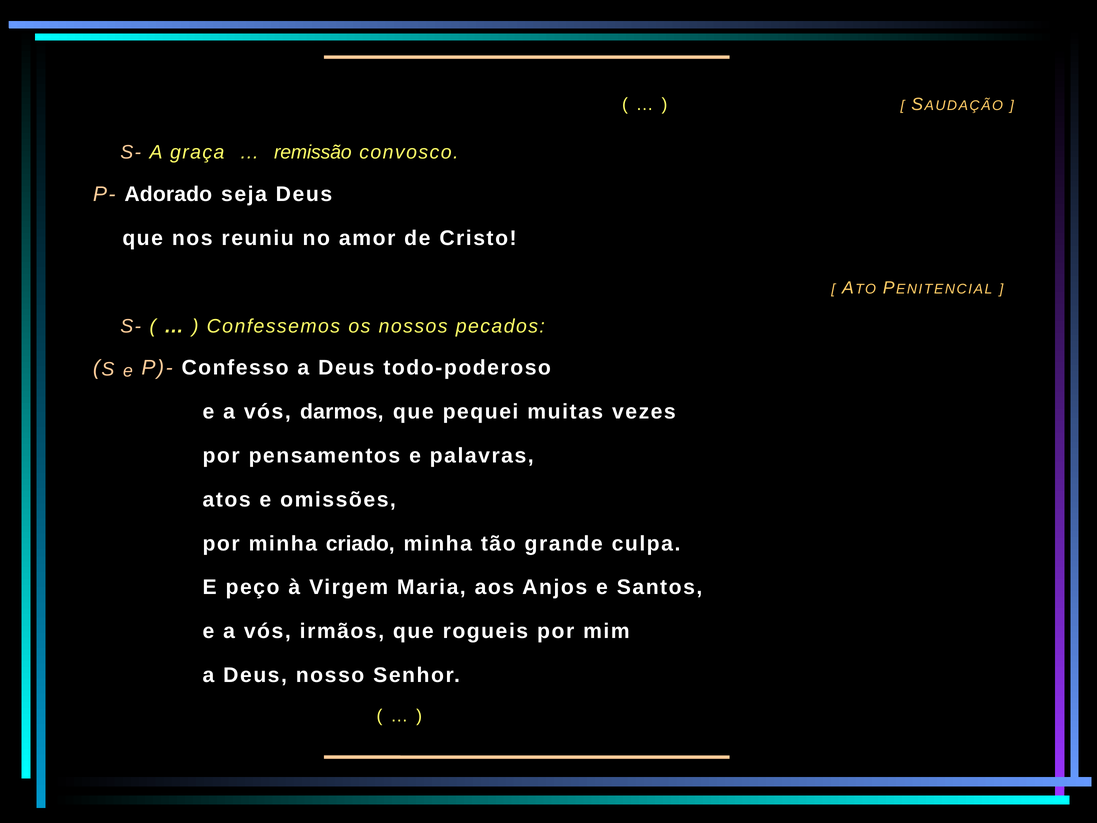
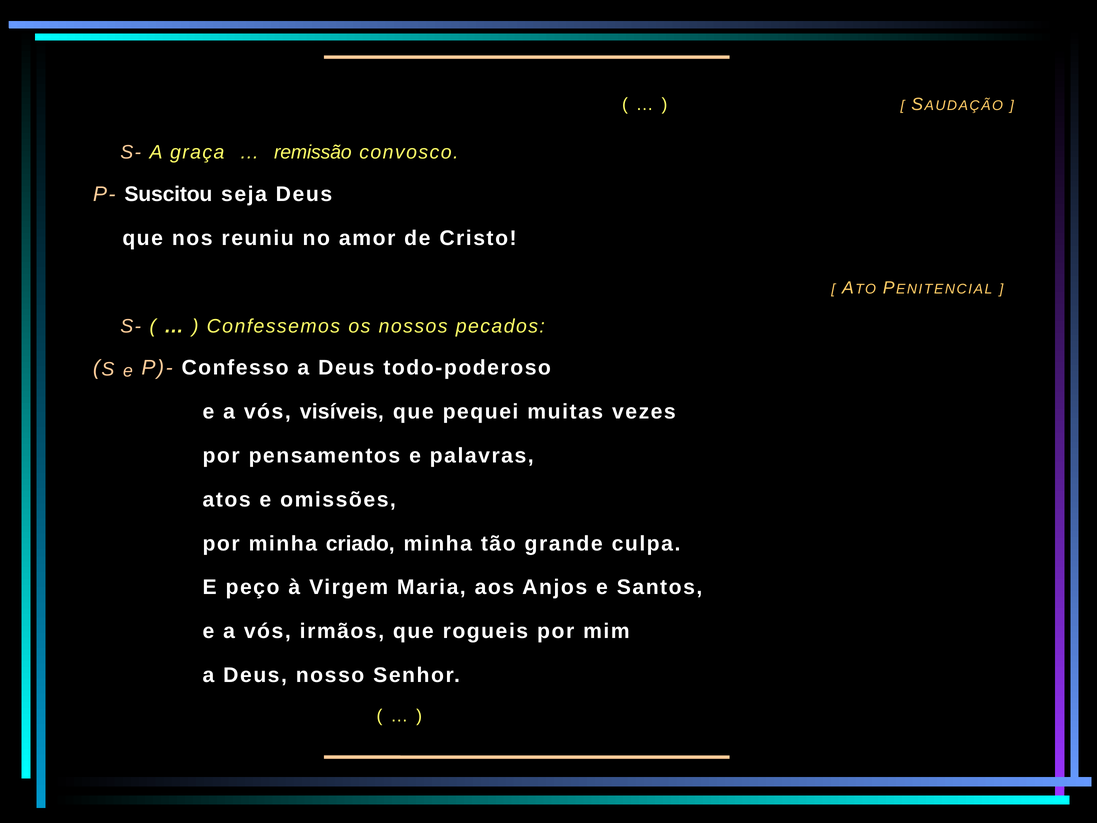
Adorado: Adorado -> Suscitou (168, 194)
darmos: darmos -> visíveis (342, 412)
